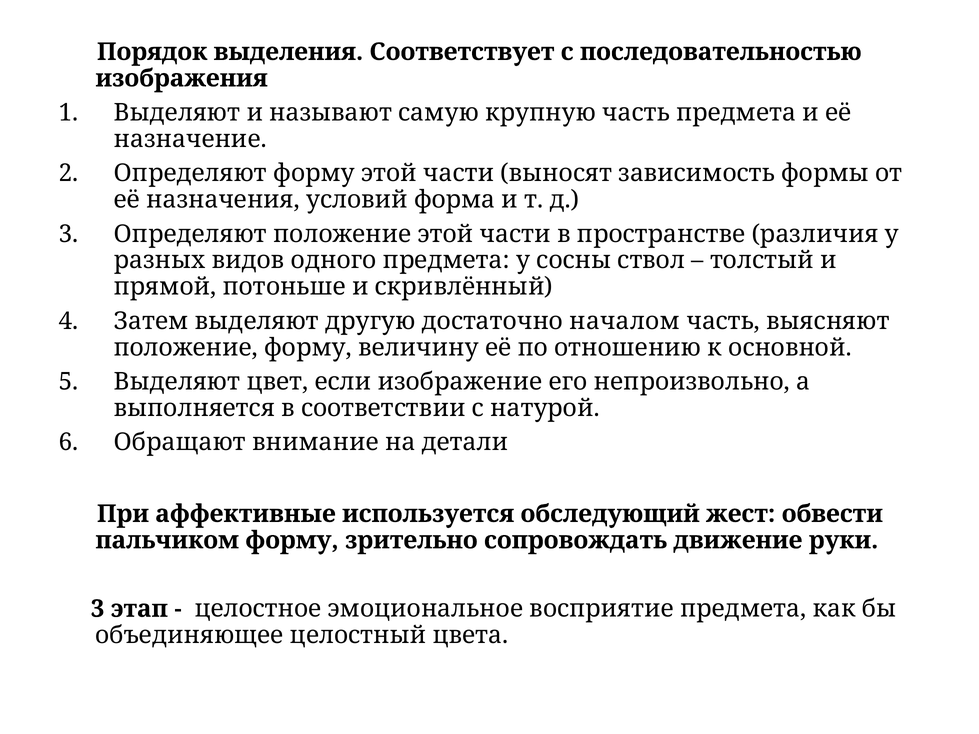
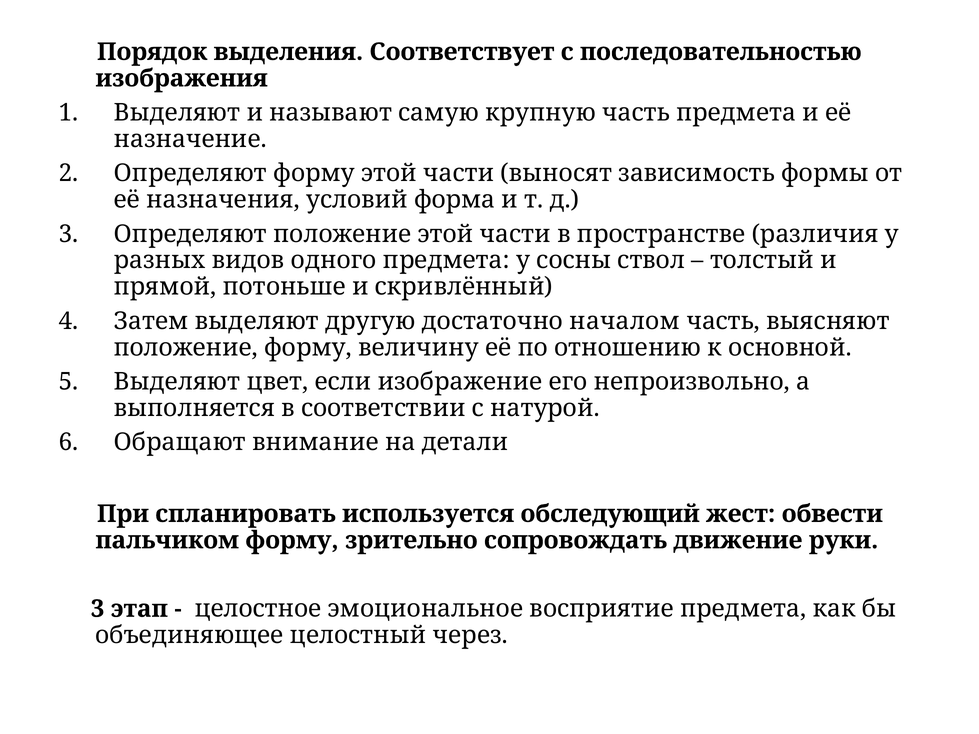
аффективные: аффективные -> спланировать (246, 514)
цвета: цвета -> через (470, 635)
